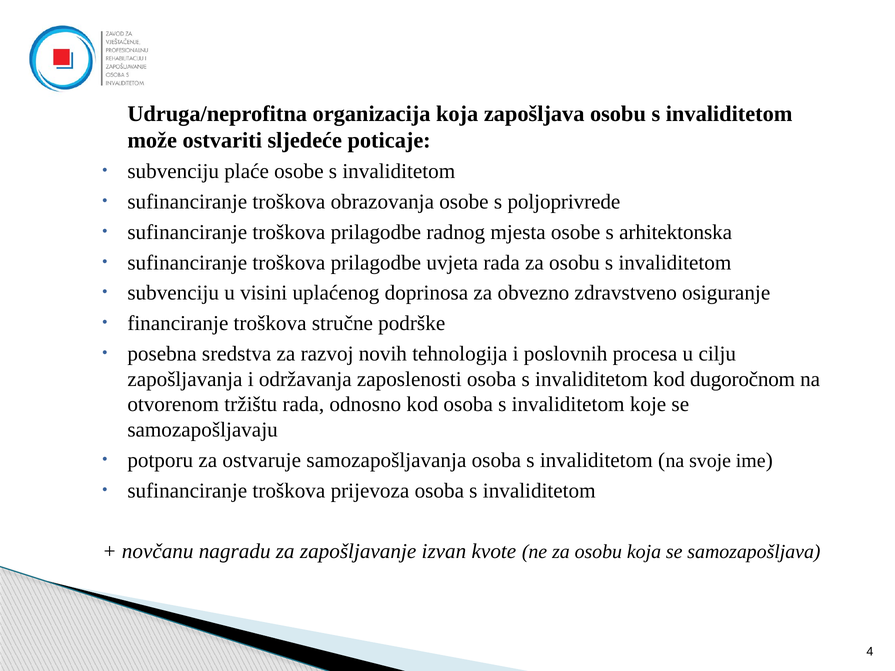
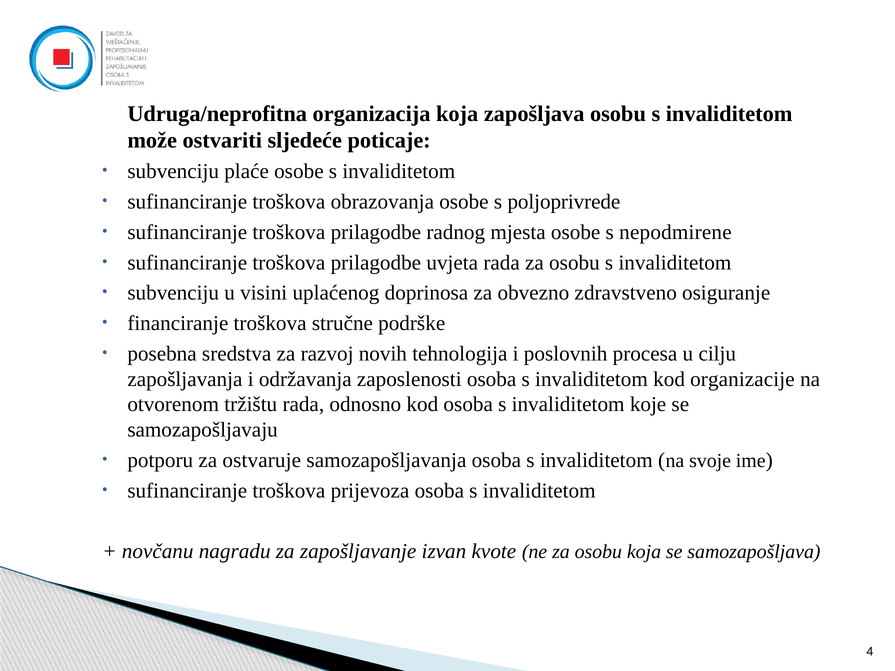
arhitektonska: arhitektonska -> nepodmirene (675, 232)
dugoročnom: dugoročnom -> organizacije (742, 379)
